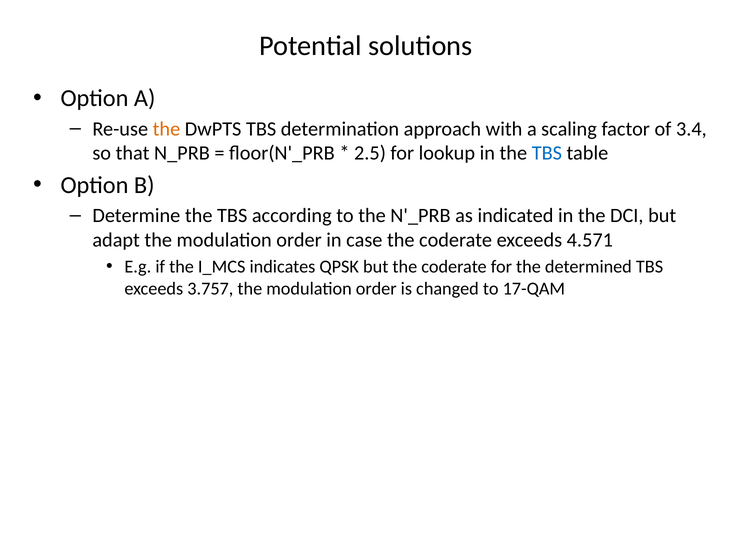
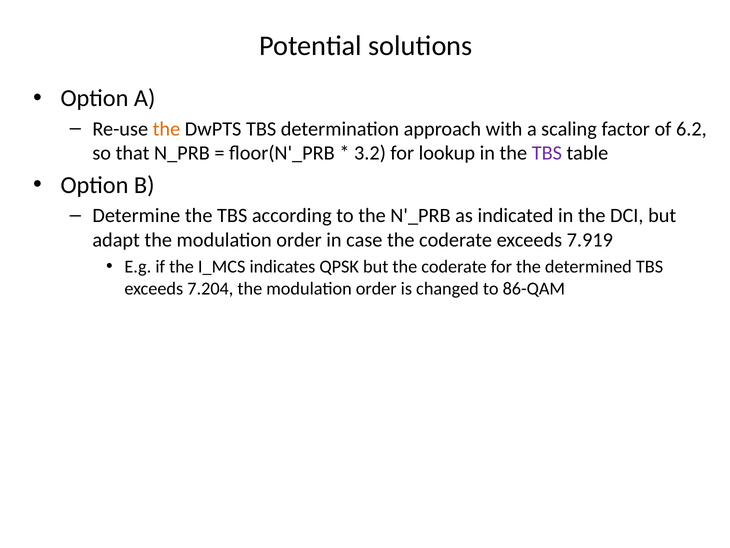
3.4: 3.4 -> 6.2 (691, 129)
2.5: 2.5 -> 3.2 (370, 153)
TBS colour: blue -> purple (547, 153)
4.571: 4.571 -> 7.919 (590, 240)
3.757: 3.757 -> 7.204 (210, 288)
17-QAM: 17-QAM -> 86-QAM (534, 288)
